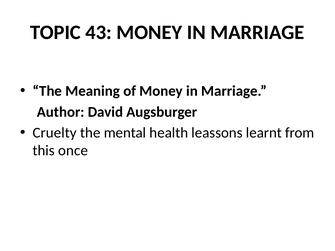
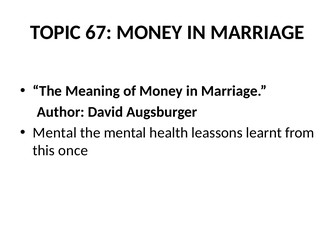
43: 43 -> 67 (99, 32)
Cruelty: Cruelty -> Mental (55, 133)
